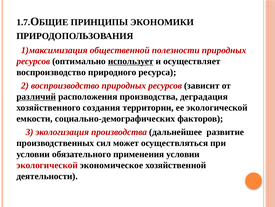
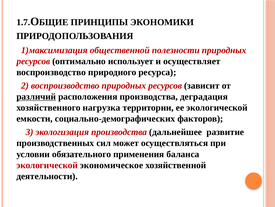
использует underline: present -> none (131, 61)
создания: создания -> нагрузка (102, 107)
применения условии: условии -> баланса (183, 154)
